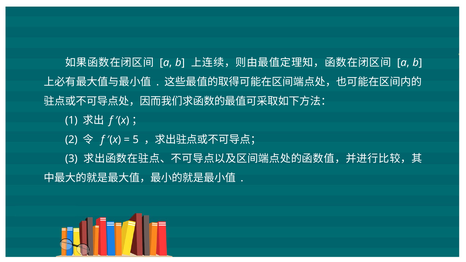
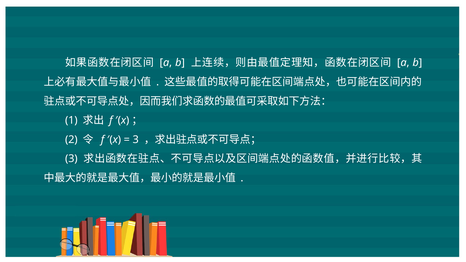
5: 5 -> 3 (136, 140)
